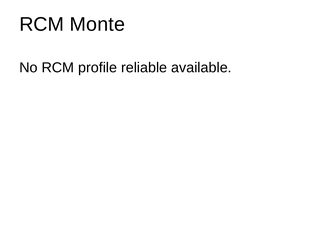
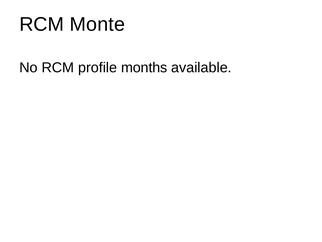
reliable: reliable -> months (144, 68)
